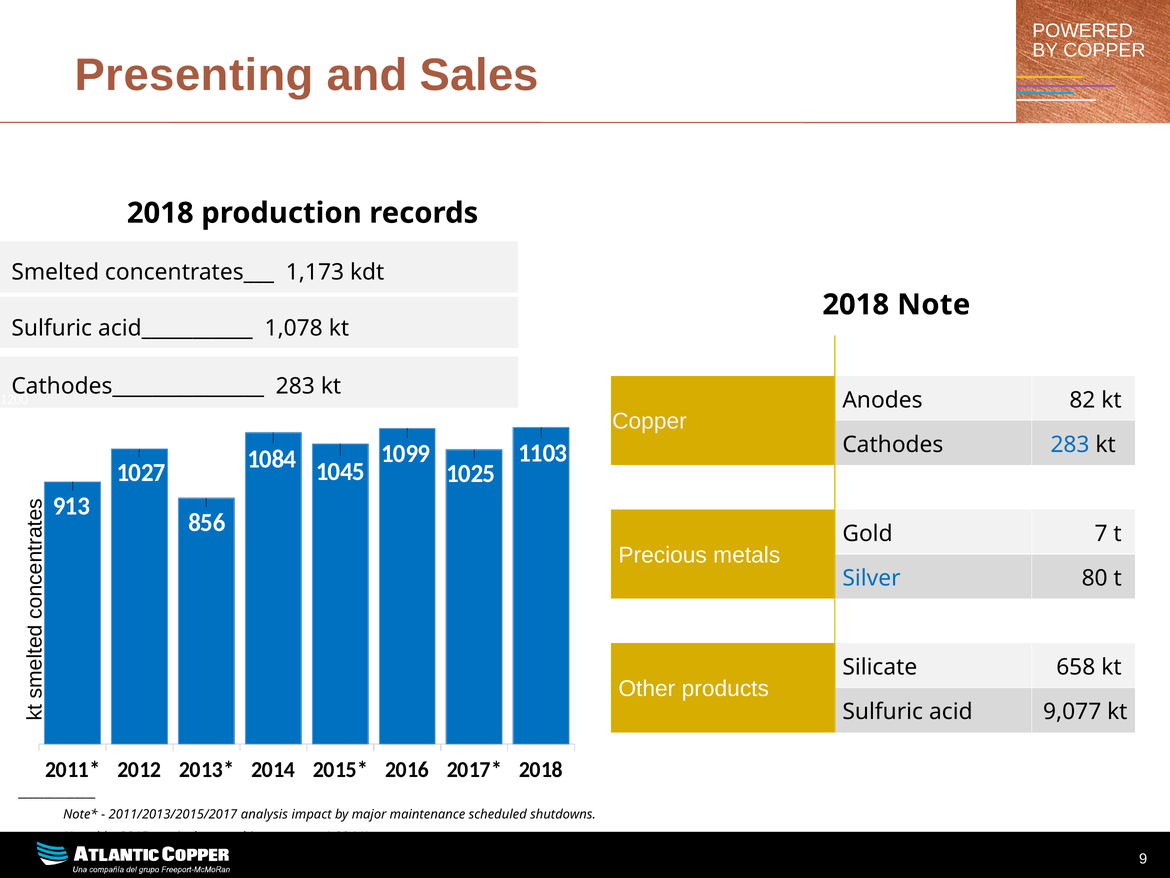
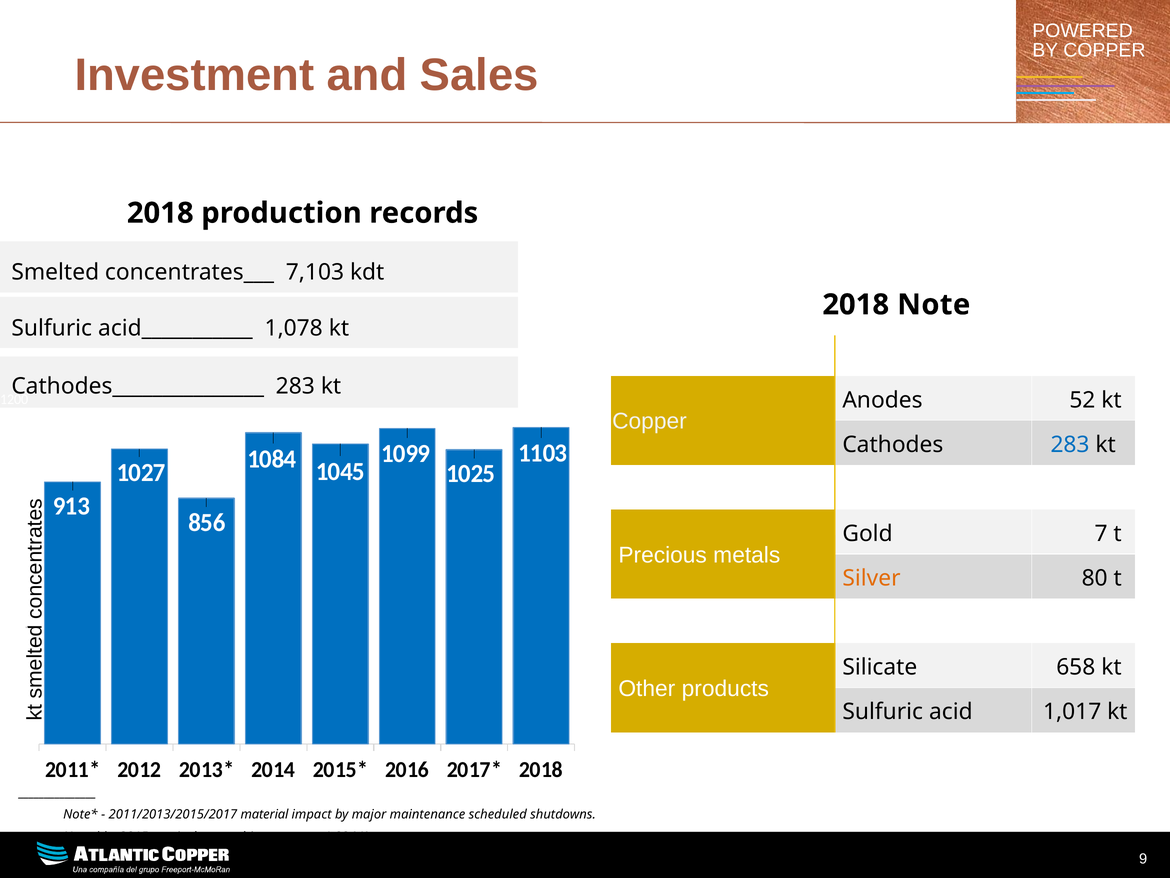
Presenting: Presenting -> Investment (194, 75)
1,173: 1,173 -> 7,103 (315, 272)
82: 82 -> 52 (1082, 400)
Silver colour: blue -> orange (871, 578)
9,077: 9,077 -> 1,017 (1072, 712)
analysis: analysis -> material (265, 814)
